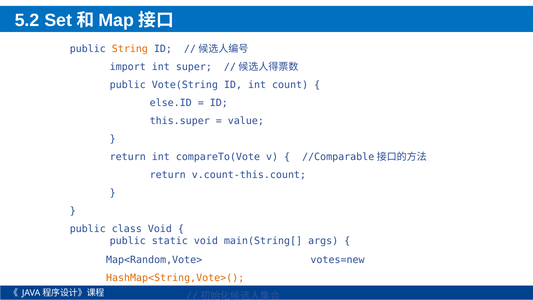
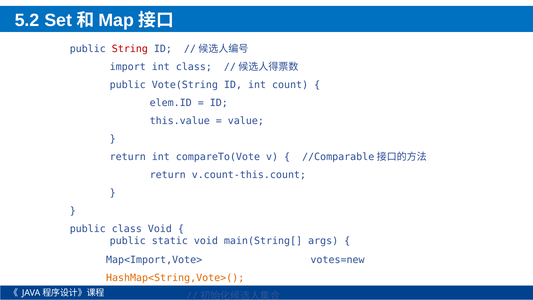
String colour: orange -> red (130, 49)
int super: super -> class (194, 67)
else.ID: else.ID -> elem.ID (171, 103)
this.super: this.super -> this.value (180, 121)
Map<Random,Vote>: Map<Random,Vote> -> Map<Import,Vote> (154, 260)
